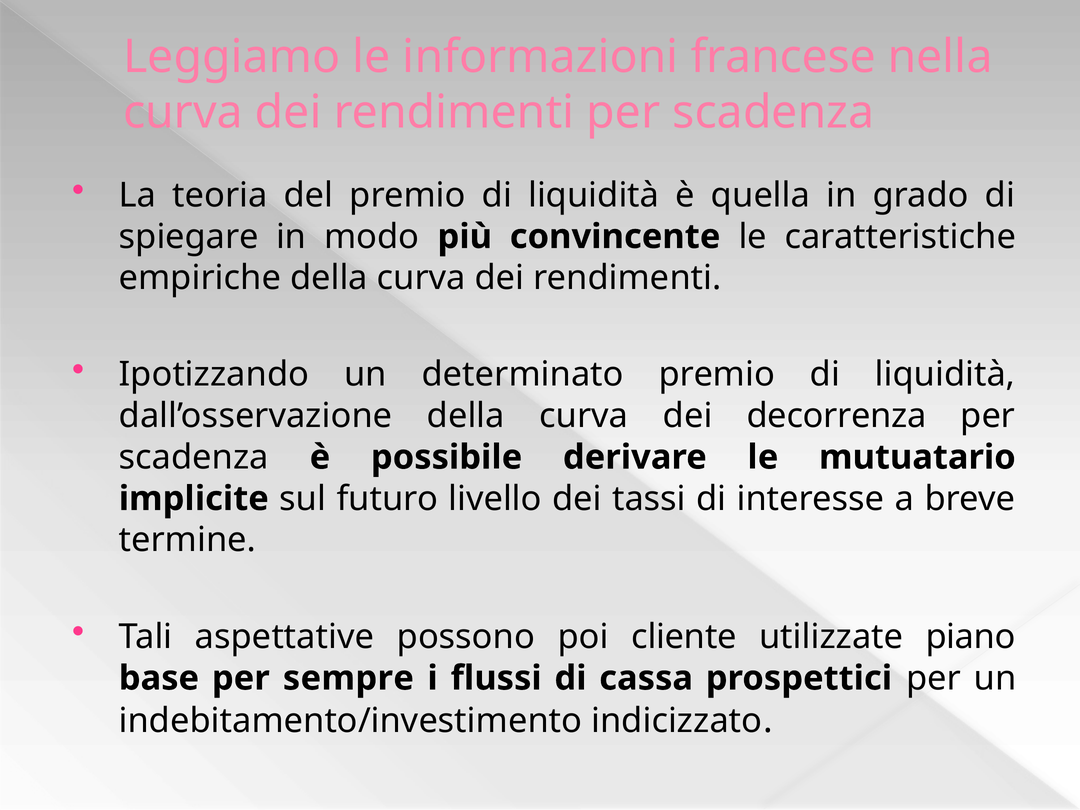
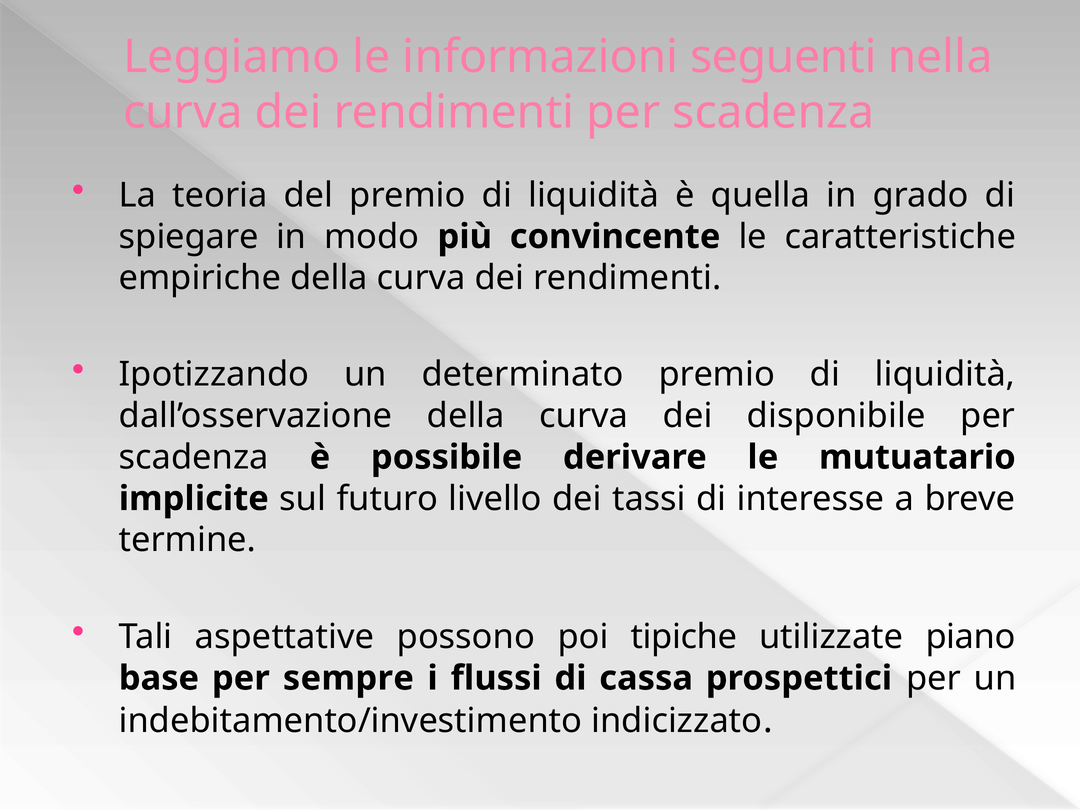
francese: francese -> seguenti (783, 57)
decorrenza: decorrenza -> disponibile (836, 416)
cliente: cliente -> tipiche (684, 637)
